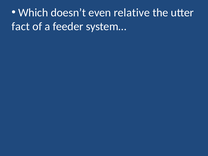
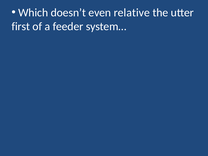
fact: fact -> first (21, 26)
